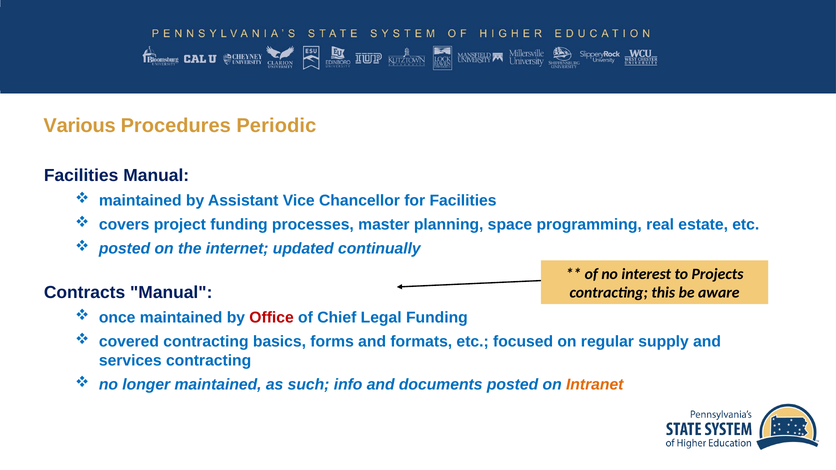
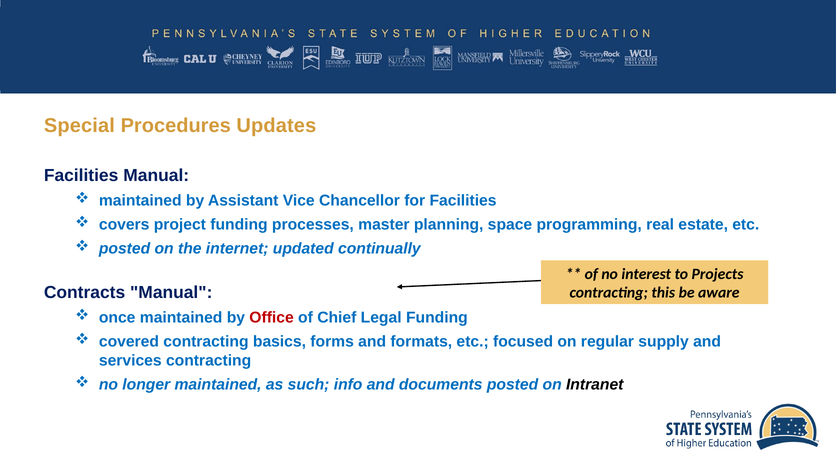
Various: Various -> Special (79, 126)
Periodic: Periodic -> Updates (276, 126)
Intranet colour: orange -> black (595, 385)
